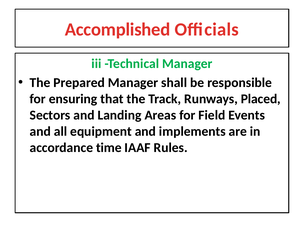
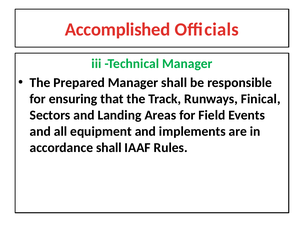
Placed: Placed -> Finical (261, 99)
accordance time: time -> shall (109, 148)
